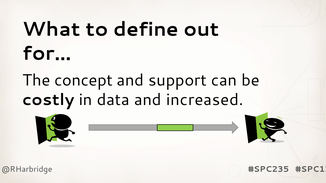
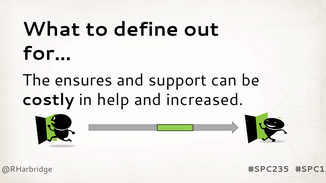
concept: concept -> ensures (84, 80)
data: data -> help (113, 100)
